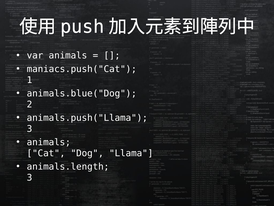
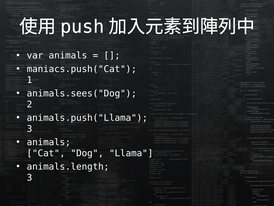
animals.blue("Dog: animals.blue("Dog -> animals.sees("Dog (82, 93)
